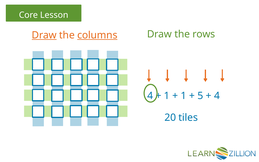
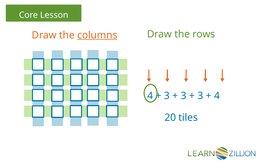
Draw underline: present -> none (44, 35)
1: 1 -> 3 (167, 96)
1: 1 -> 3 (184, 96)
5: 5 -> 3 (200, 96)
